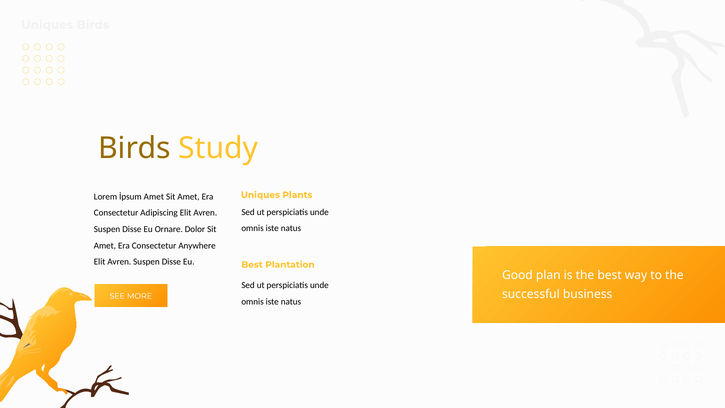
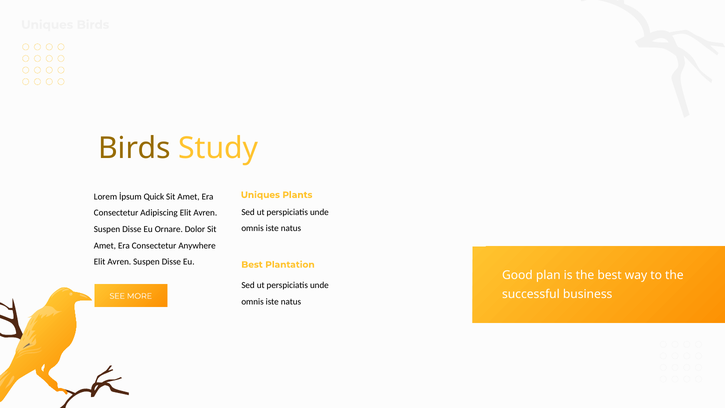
İpsum Amet: Amet -> Quick (154, 197)
